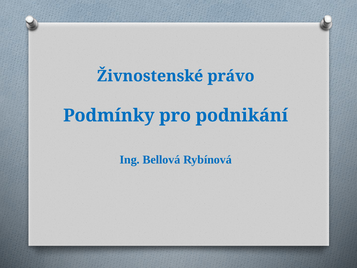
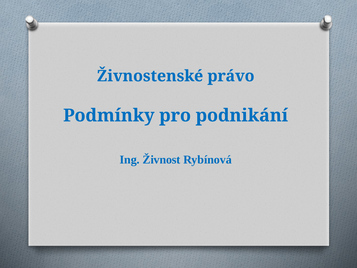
Bellová: Bellová -> Živnost (162, 159)
